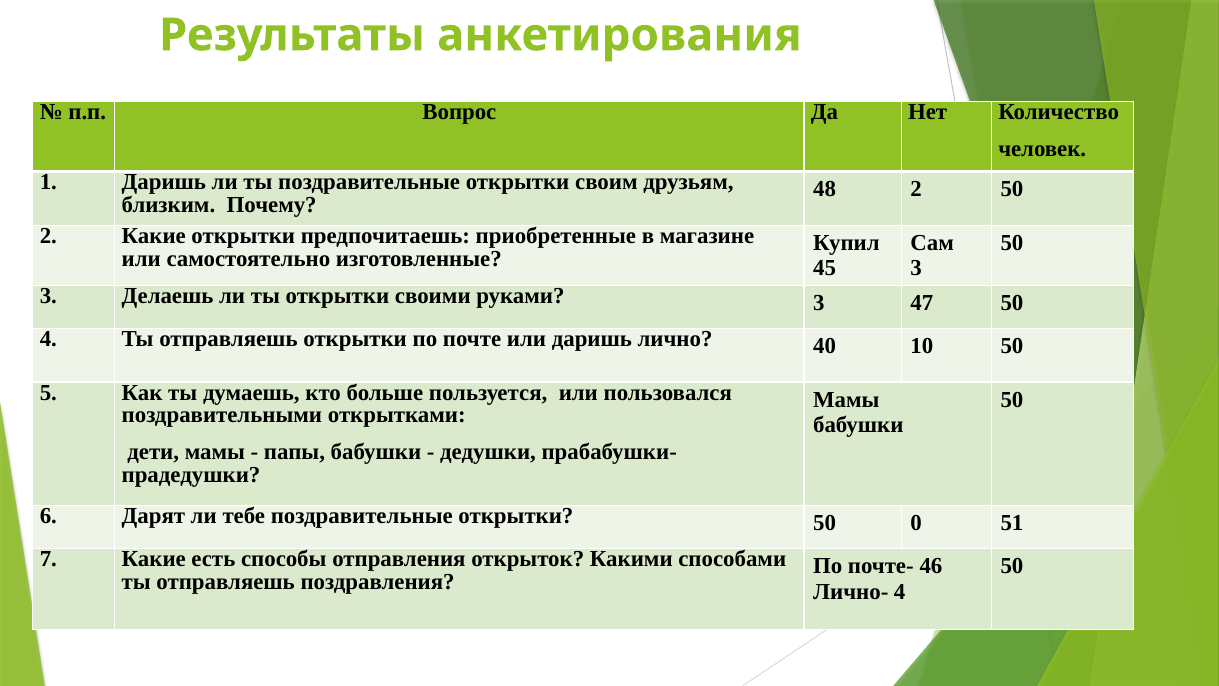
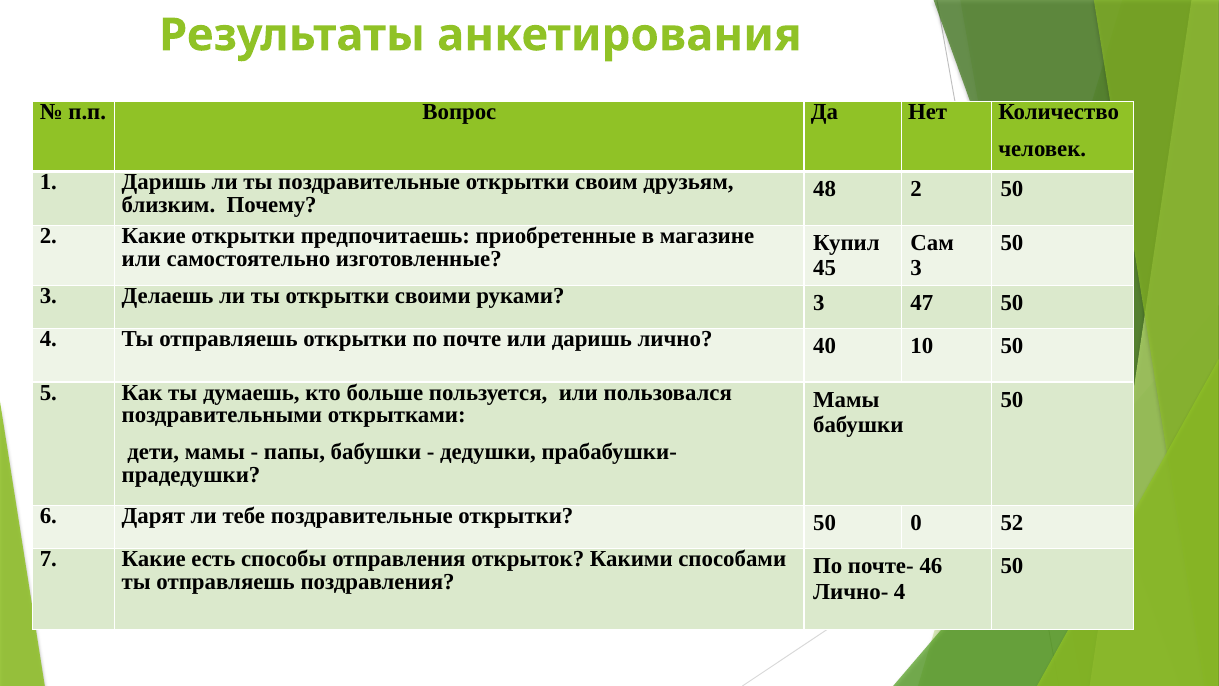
51: 51 -> 52 (1012, 523)
